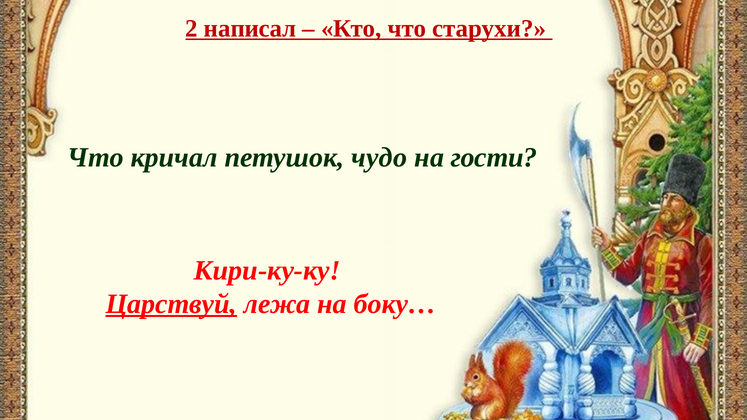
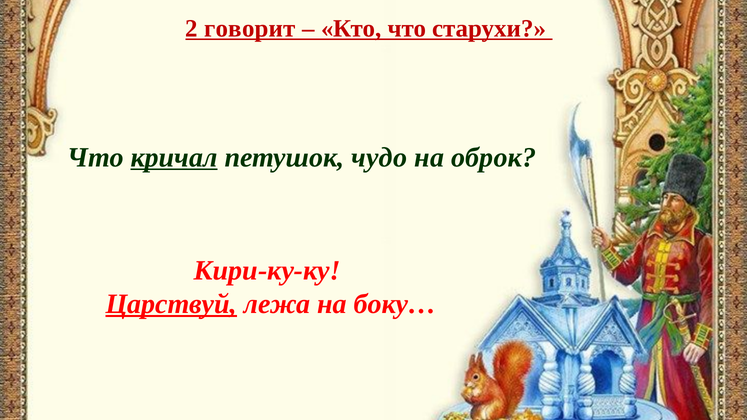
написал: написал -> говорит (250, 28)
кричал underline: none -> present (174, 157)
гости: гости -> оброк (494, 157)
